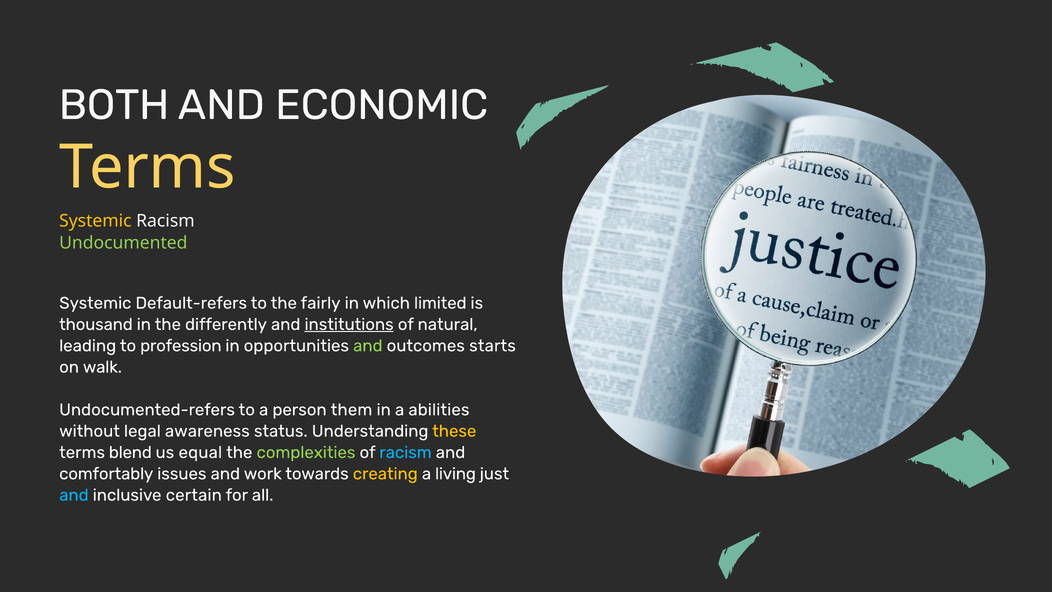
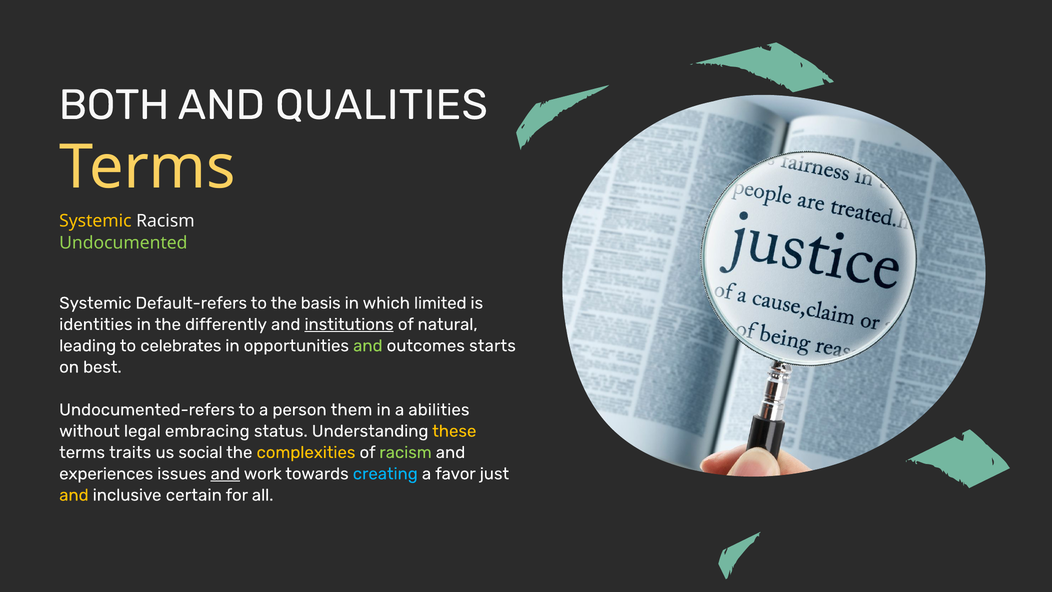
ECONOMIC: ECONOMIC -> QUALITIES (381, 105)
fairly: fairly -> basis (321, 303)
thousand: thousand -> identities (96, 324)
profession: profession -> celebrates (181, 346)
walk: walk -> best (102, 367)
awareness: awareness -> embracing (207, 431)
blend: blend -> traits (130, 452)
equal: equal -> social (200, 452)
complexities colour: light green -> yellow (306, 452)
racism colour: light blue -> light green (406, 452)
comfortably: comfortably -> experiences (106, 474)
and underline: none -> present (225, 474)
creating colour: yellow -> light blue (385, 474)
living: living -> favor (455, 474)
and colour: light blue -> yellow (74, 495)
